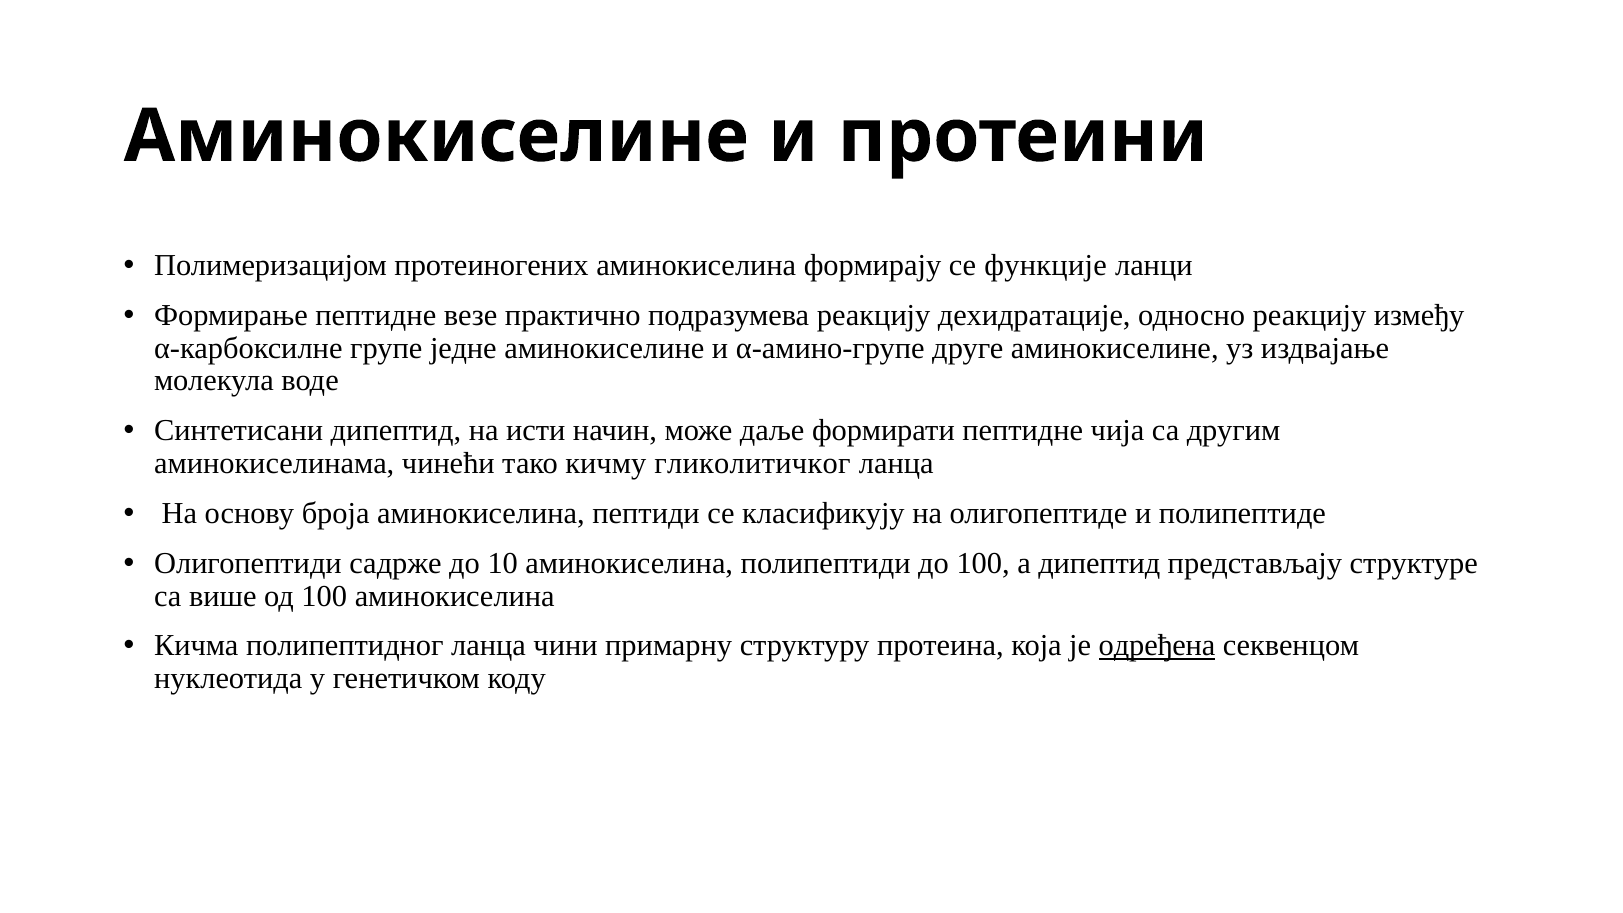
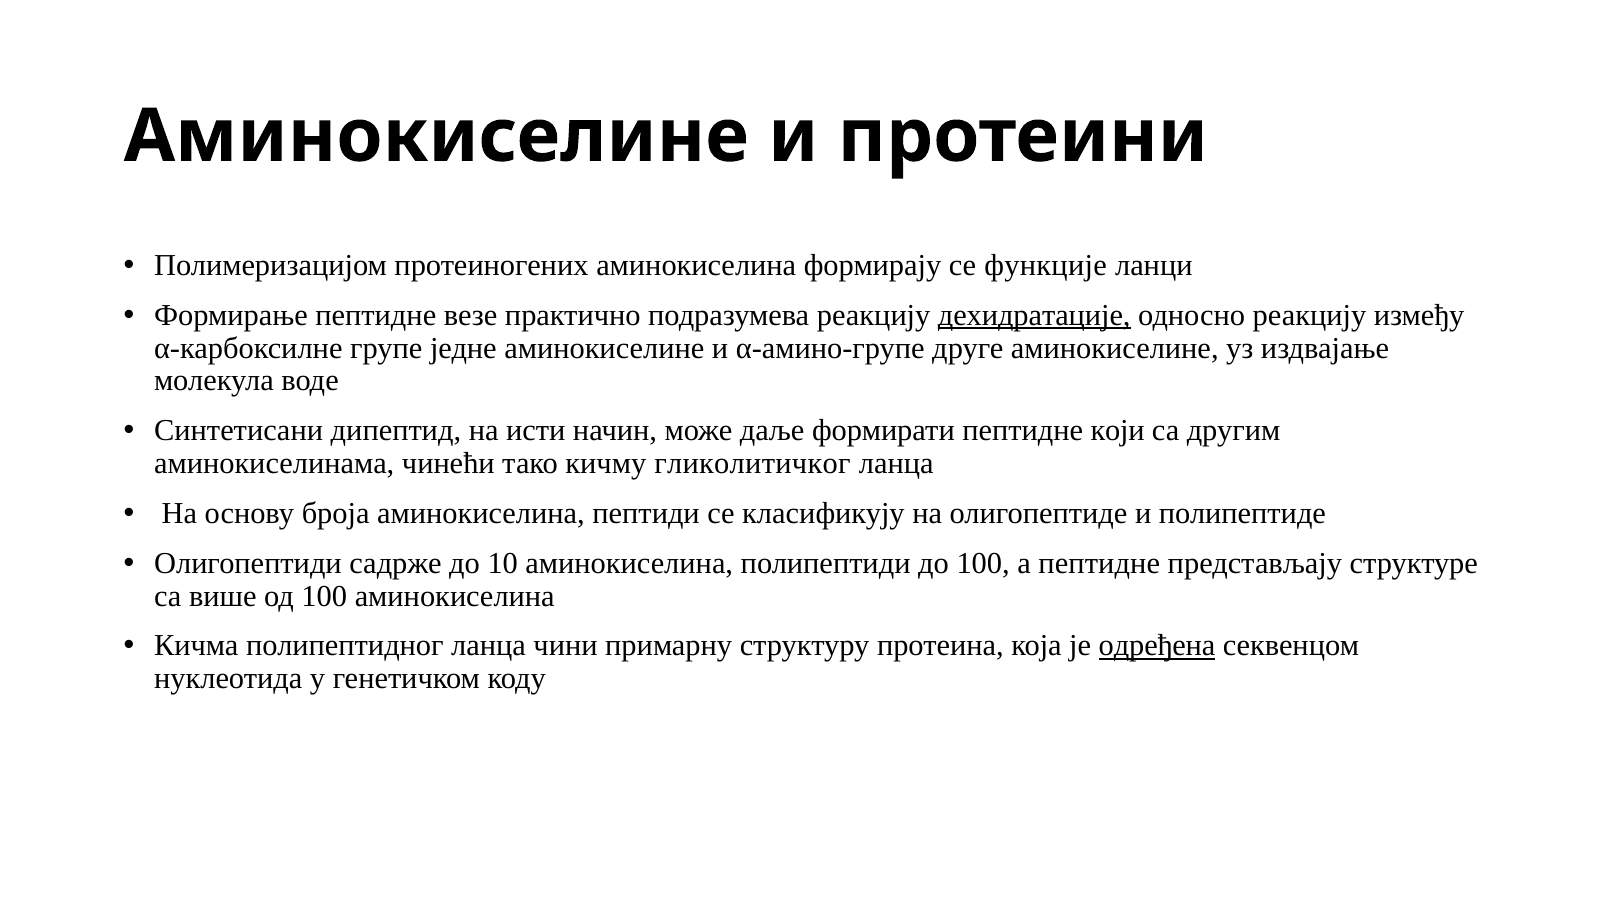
дехидратације underline: none -> present (1034, 315)
чија: чија -> који (1118, 431)
а дипептид: дипептид -> пептидне (1099, 563)
